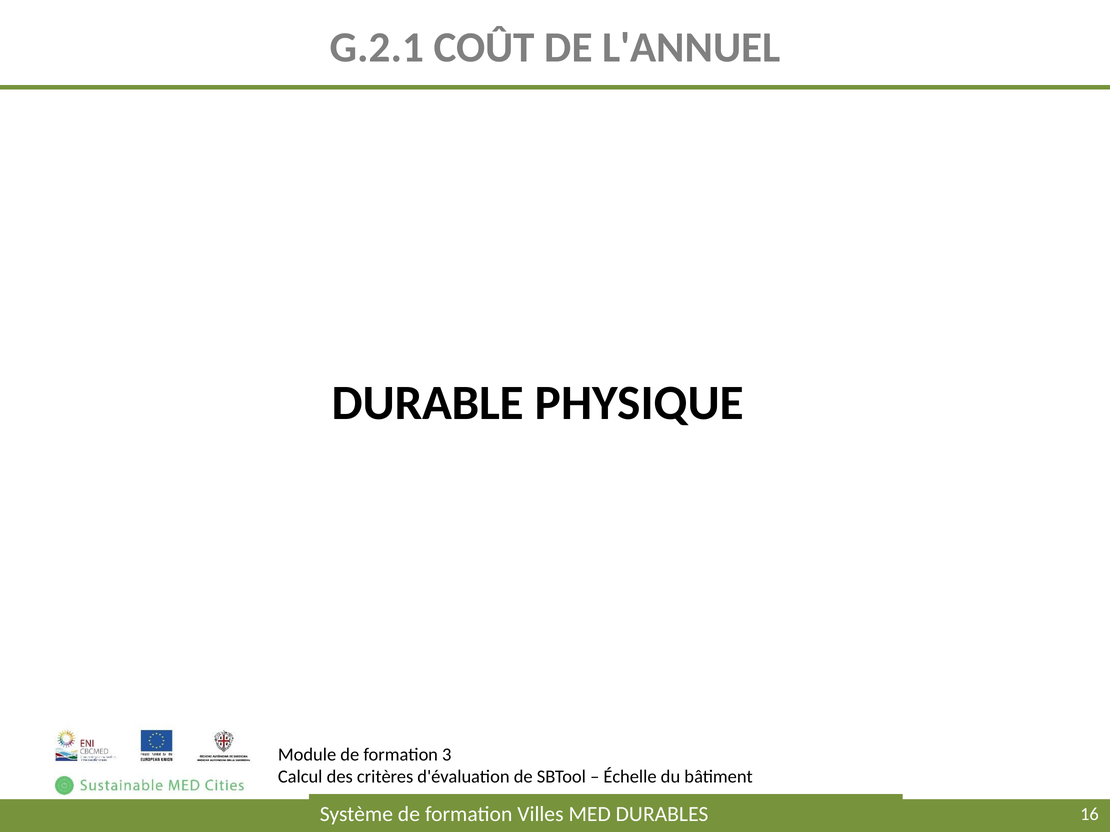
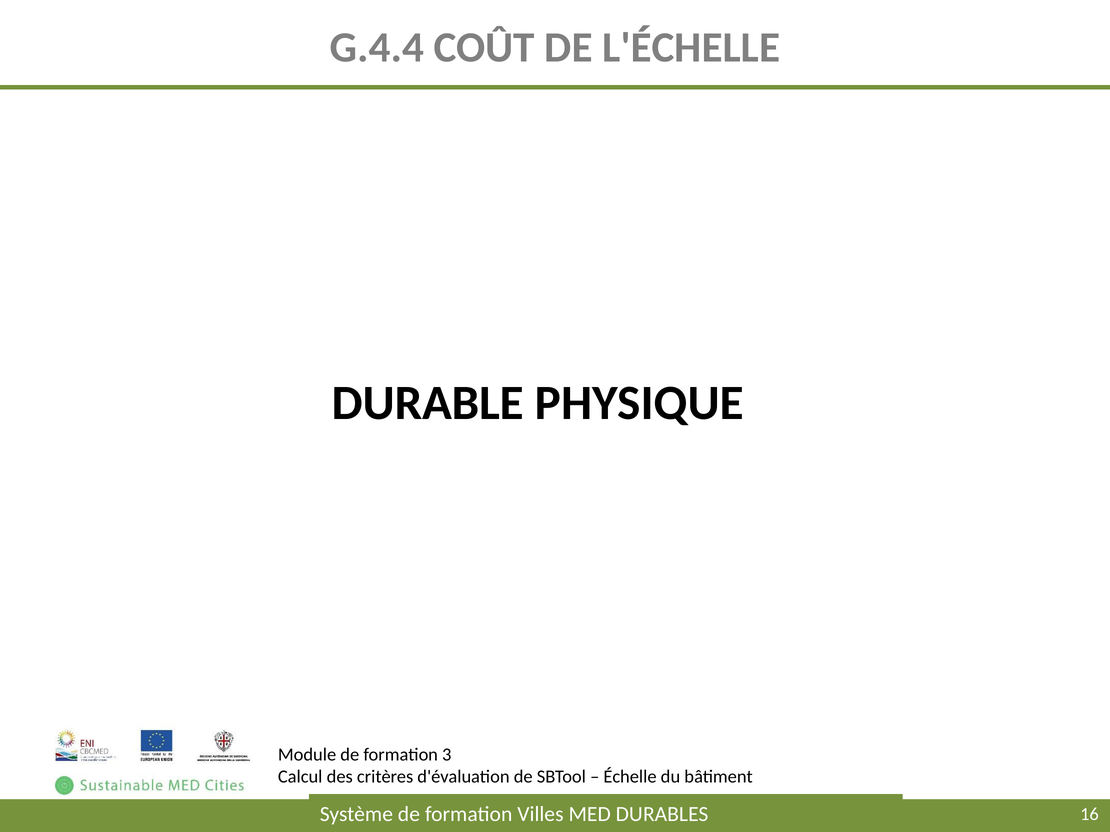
G.2.1: G.2.1 -> G.4.4 (377, 47)
L'ANNUEL: L'ANNUEL -> L'ÉCHELLE (691, 47)
